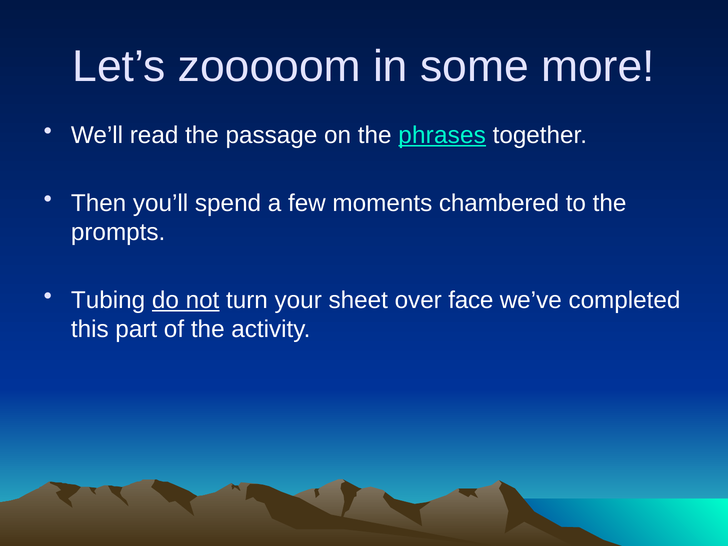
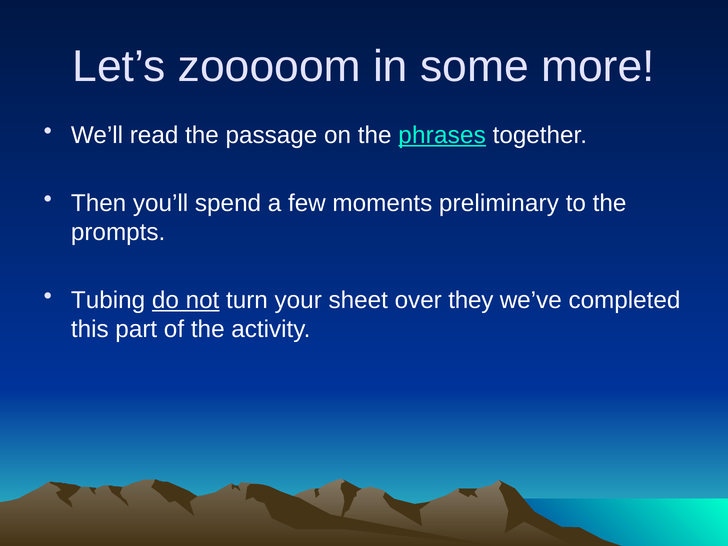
chambered: chambered -> preliminary (499, 203)
face: face -> they (471, 300)
